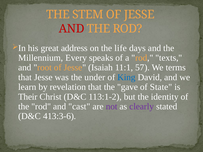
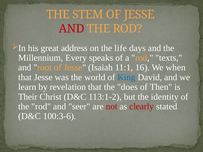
57: 57 -> 16 (142, 68)
terms: terms -> when (176, 68)
under: under -> world (95, 77)
gave: gave -> does (127, 87)
State: State -> Then (161, 87)
cast: cast -> seer (79, 107)
not colour: purple -> red (112, 107)
clearly colour: purple -> red (142, 107)
413:3-6: 413:3-6 -> 100:3-6 (60, 116)
